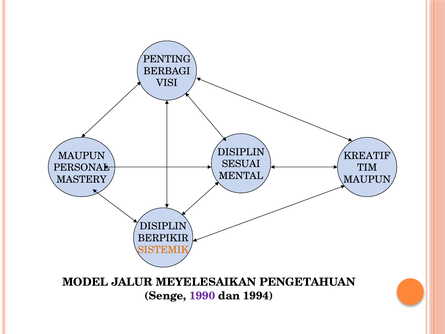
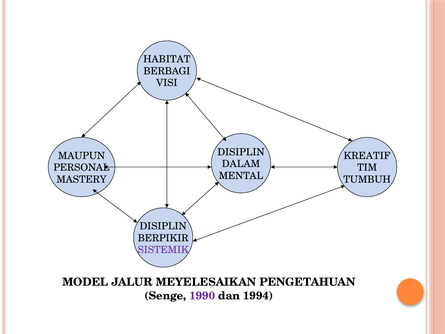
PENTING: PENTING -> HABITAT (167, 59)
SESUAI: SESUAI -> DALAM (241, 164)
MAUPUN: MAUPUN -> TUMBUH (367, 179)
SISTEMIK colour: orange -> purple (163, 250)
